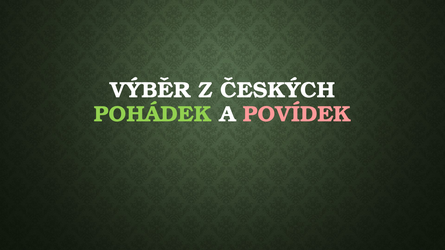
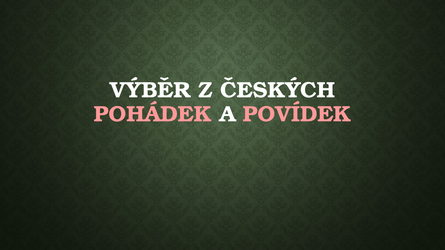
POHÁDEK colour: light green -> pink (153, 114)
